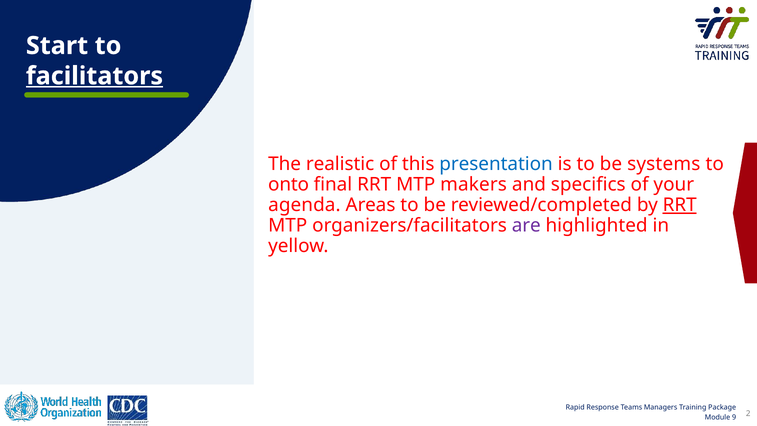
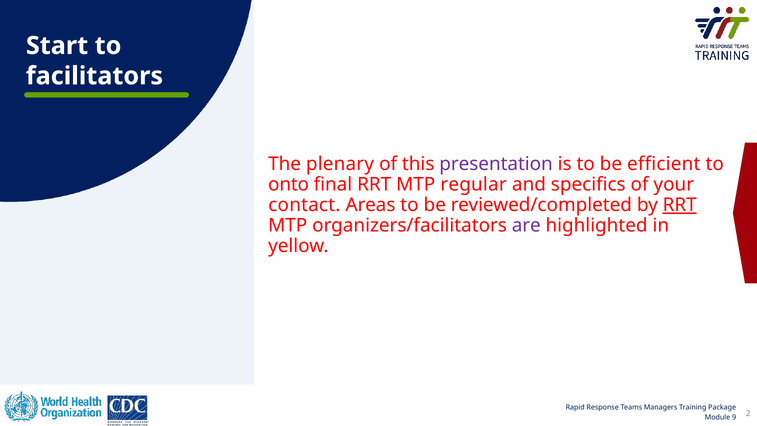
facilitators underline: present -> none (94, 76)
realistic: realistic -> plenary (340, 164)
presentation colour: blue -> purple (496, 164)
systems: systems -> efficient (664, 164)
makers: makers -> regular (474, 185)
agenda: agenda -> contact (304, 205)
